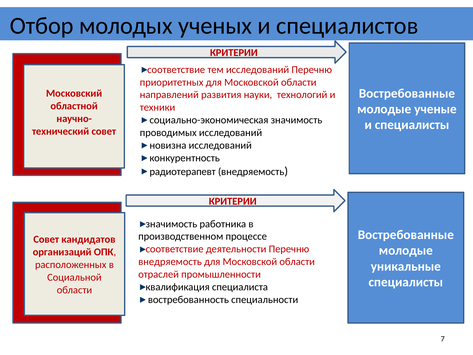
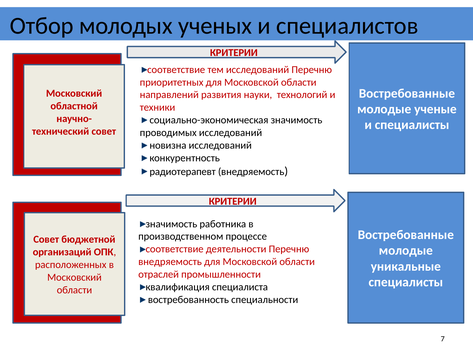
кандидатов: кандидатов -> бюджетной (88, 239)
Социальной: Социальной -> Московский (74, 277)
